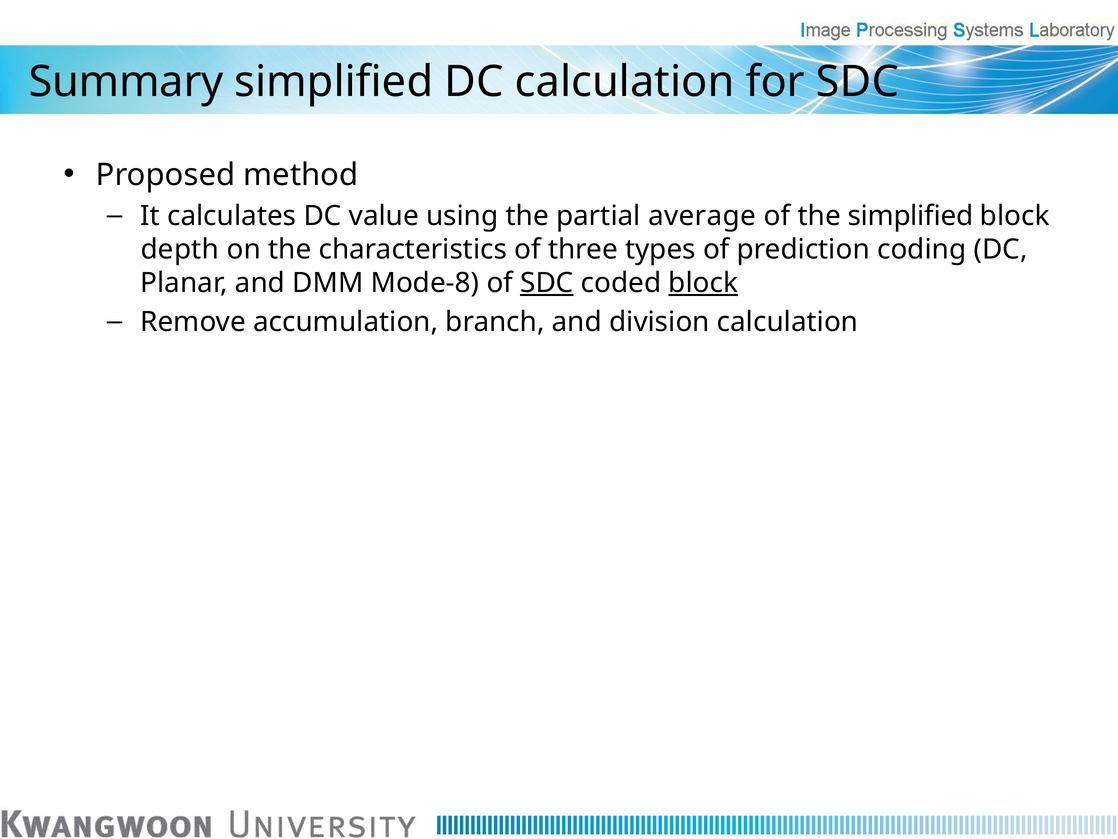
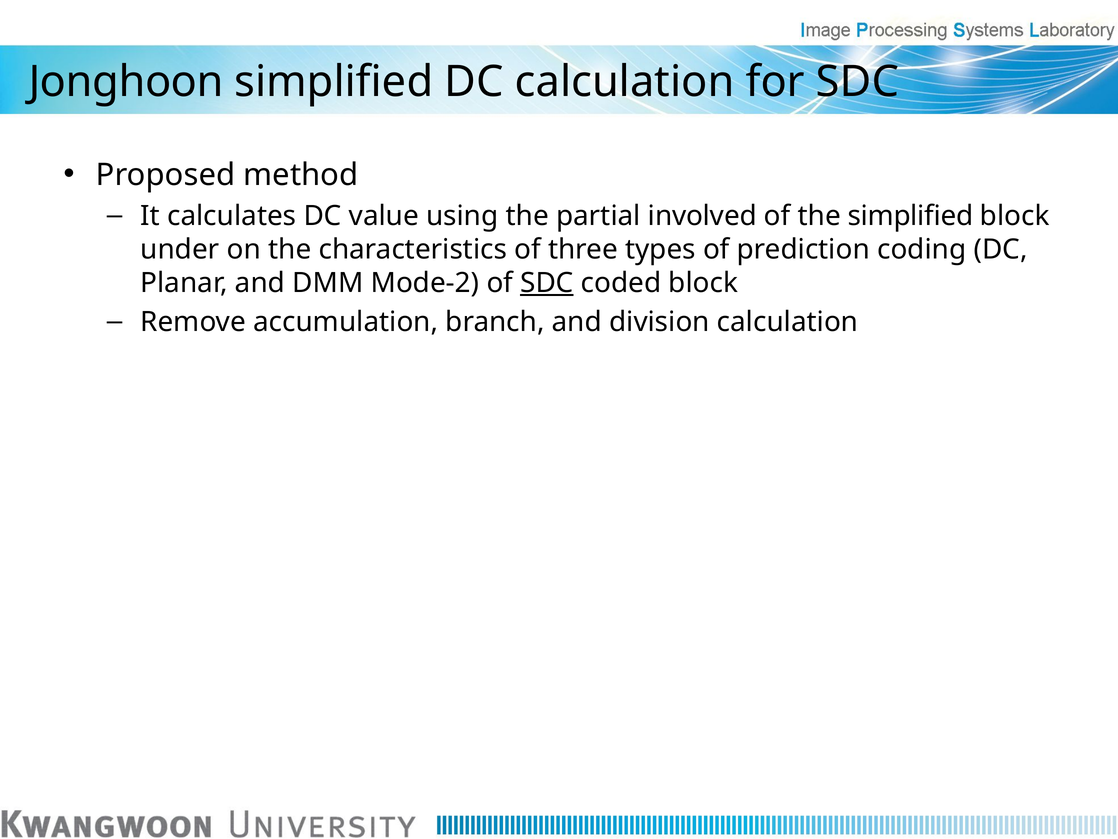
Summary: Summary -> Jonghoon (126, 82)
average: average -> involved (702, 216)
depth: depth -> under (180, 249)
Mode-8: Mode-8 -> Mode-2 (425, 283)
block underline: present -> none (703, 283)
